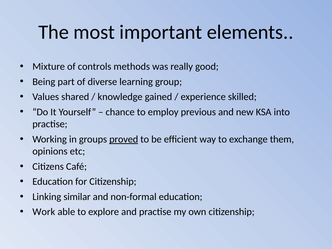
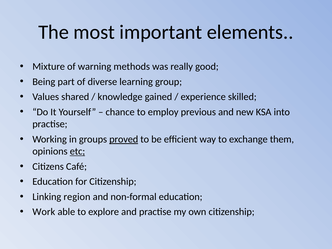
controls: controls -> warning (95, 67)
etc underline: none -> present (77, 151)
similar: similar -> region (77, 197)
